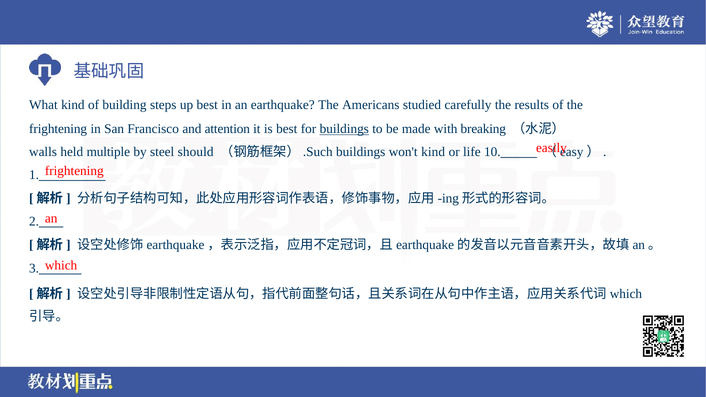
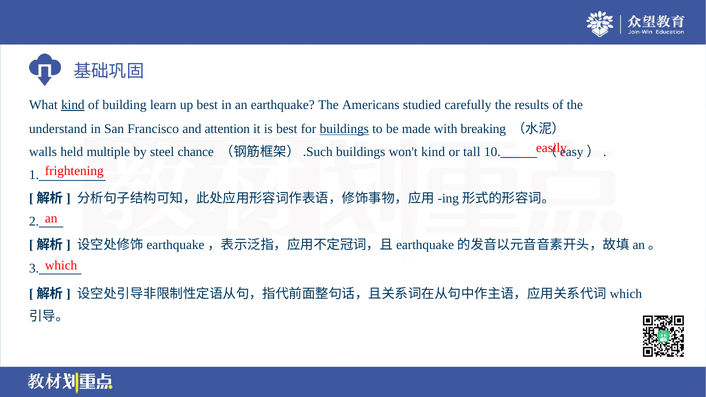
kind underline: none -> present (73, 105)
steps: steps -> learn (163, 105)
frightening: frightening -> understand (58, 129)
should: should -> chance (196, 152)
life: life -> tall (472, 152)
